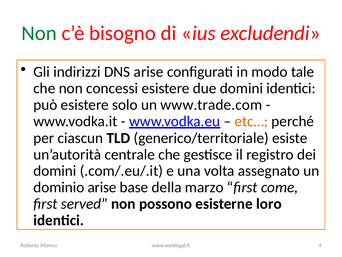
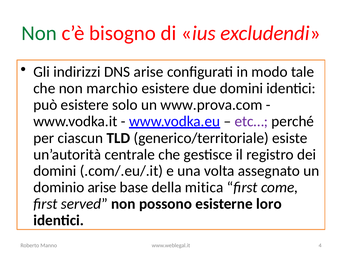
concessi: concessi -> marchio (112, 88)
www.trade.com: www.trade.com -> www.prova.com (211, 105)
etc… colour: orange -> purple (251, 121)
marzo: marzo -> mitica (204, 187)
